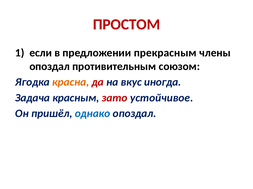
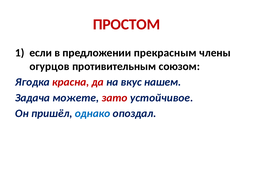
опоздал: опоздал -> огурцов (49, 67)
красна colour: orange -> red (71, 82)
иногда: иногда -> нашем (163, 82)
красным: красным -> можете (76, 98)
